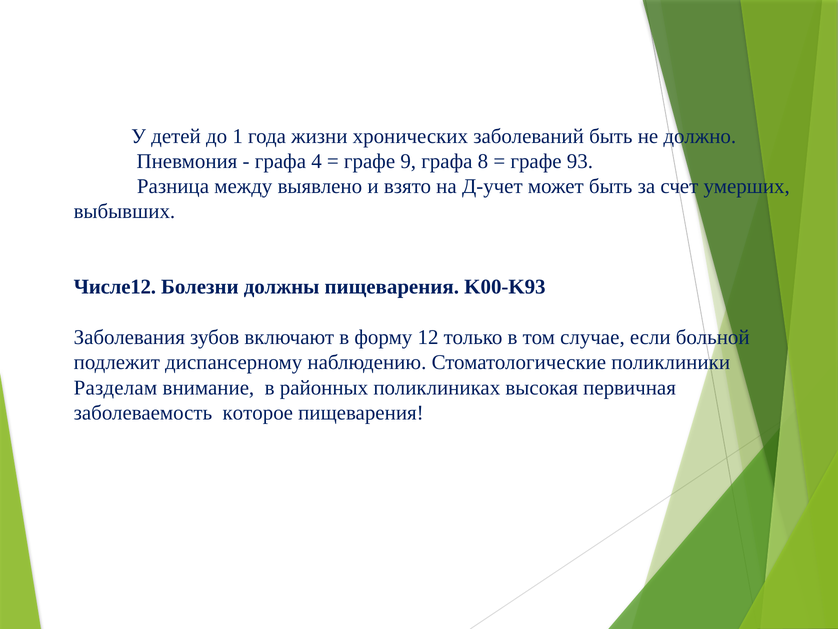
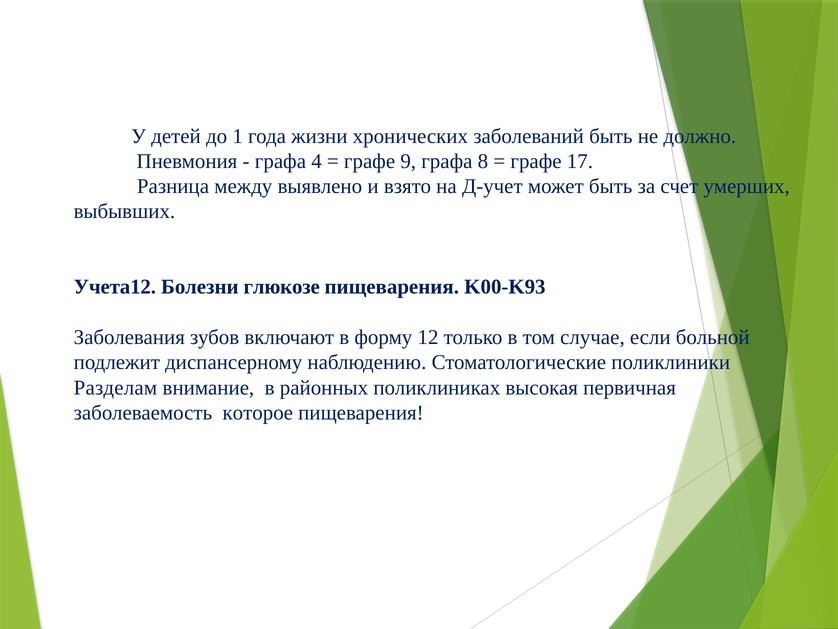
93: 93 -> 17 (580, 161)
Числе12: Числе12 -> Учета12 (115, 287)
должны: должны -> глюкозе (282, 287)
